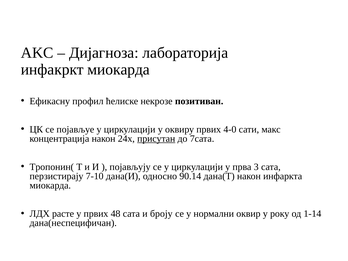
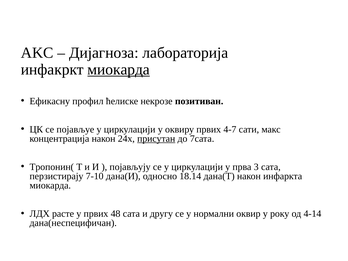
миокарда underline: none -> present (119, 69)
4-0: 4-0 -> 4-7 (230, 129)
90.14: 90.14 -> 18.14 (190, 176)
броју: броју -> другу (161, 214)
1-14: 1-14 -> 4-14 (312, 214)
